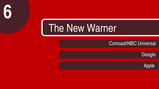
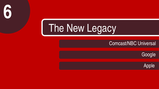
Warner: Warner -> Legacy (102, 28)
